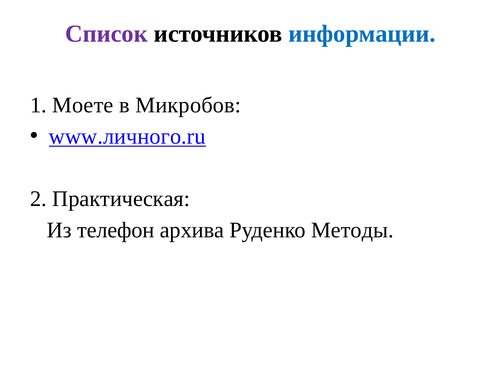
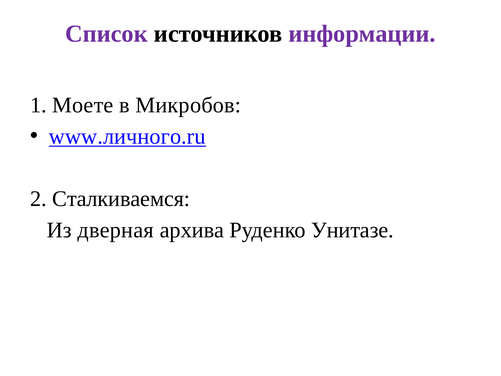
информации colour: blue -> purple (362, 34)
Практическая: Практическая -> Сталкиваемся (121, 199)
телефон: телефон -> дверная (116, 230)
Методы: Методы -> Унитазе (352, 230)
